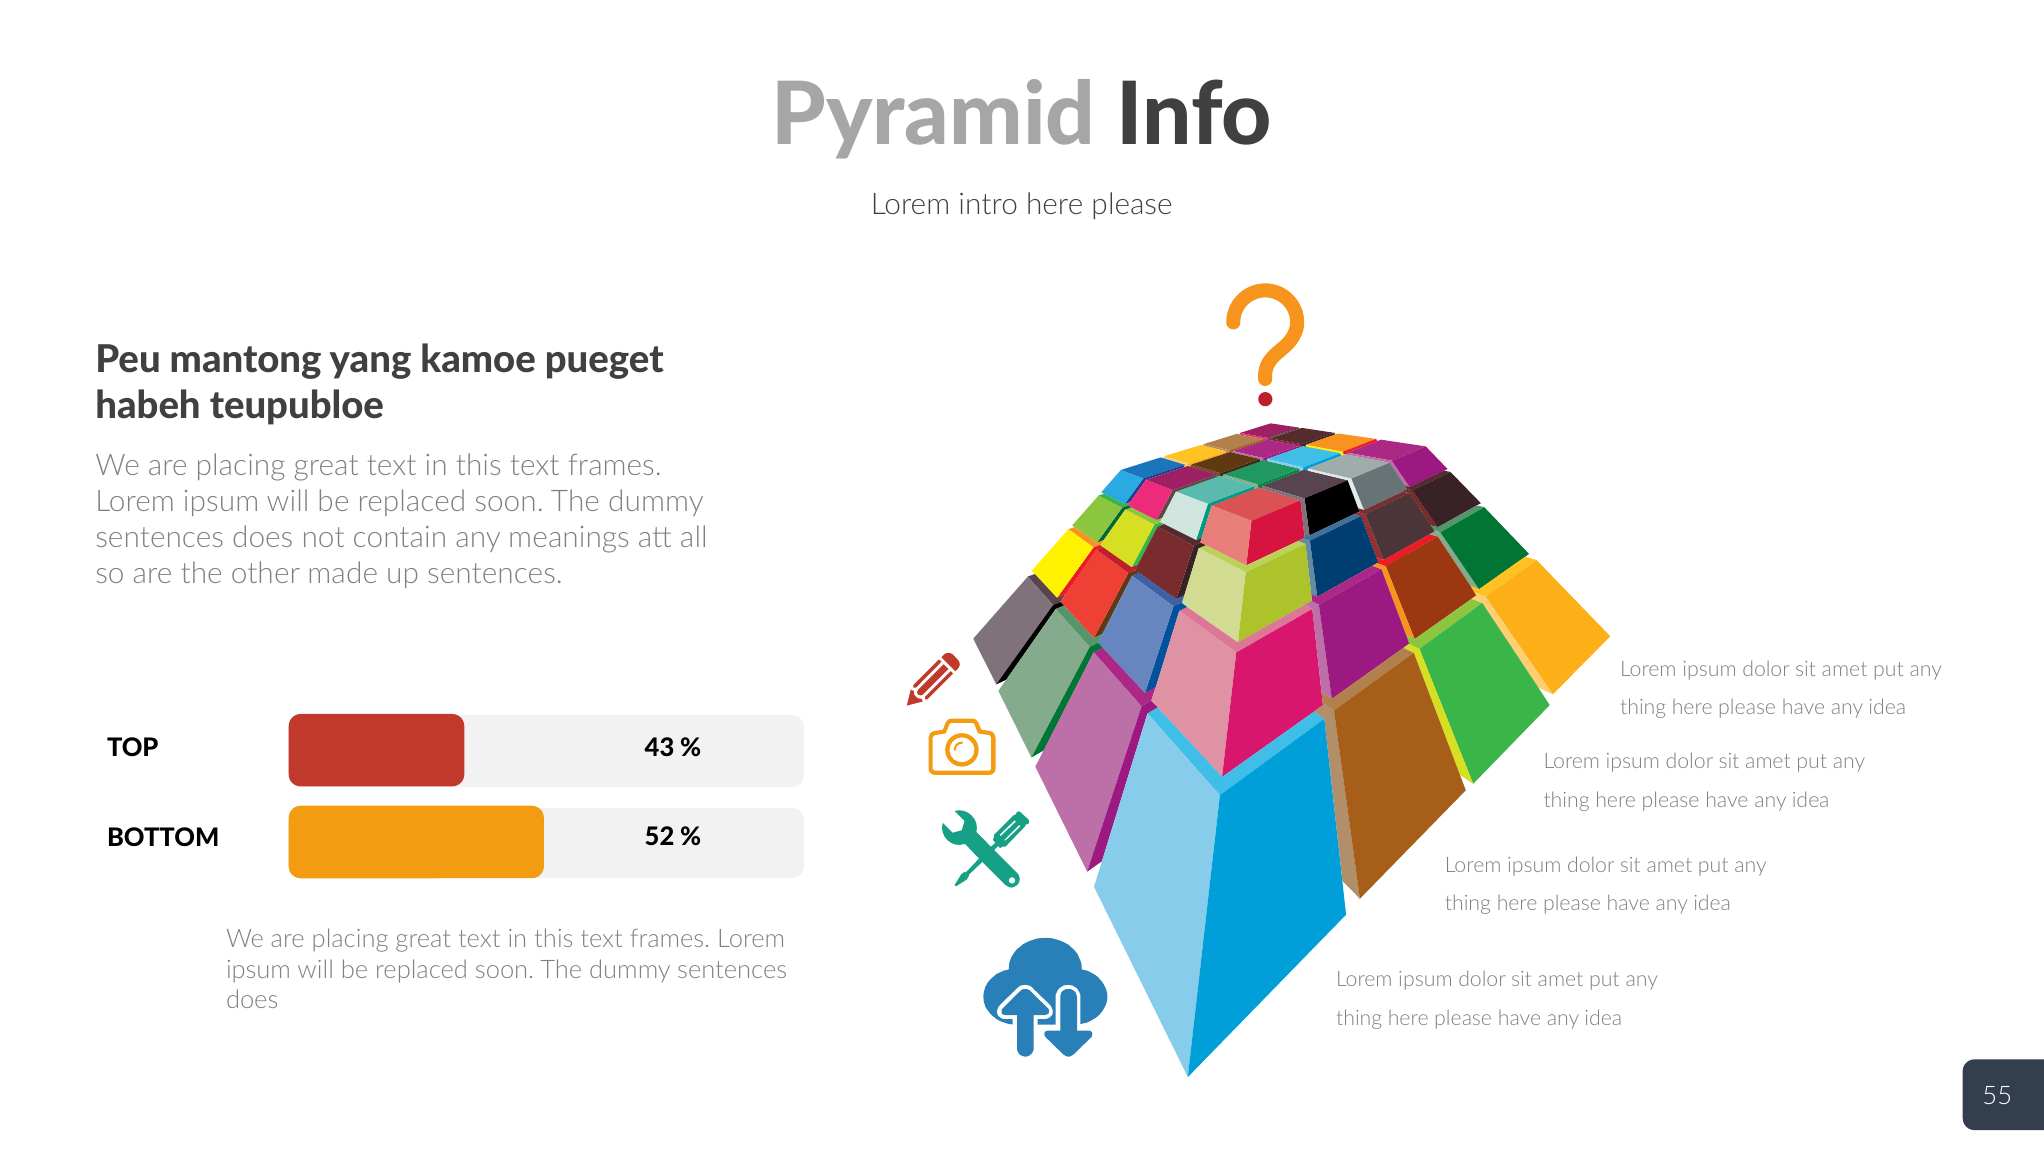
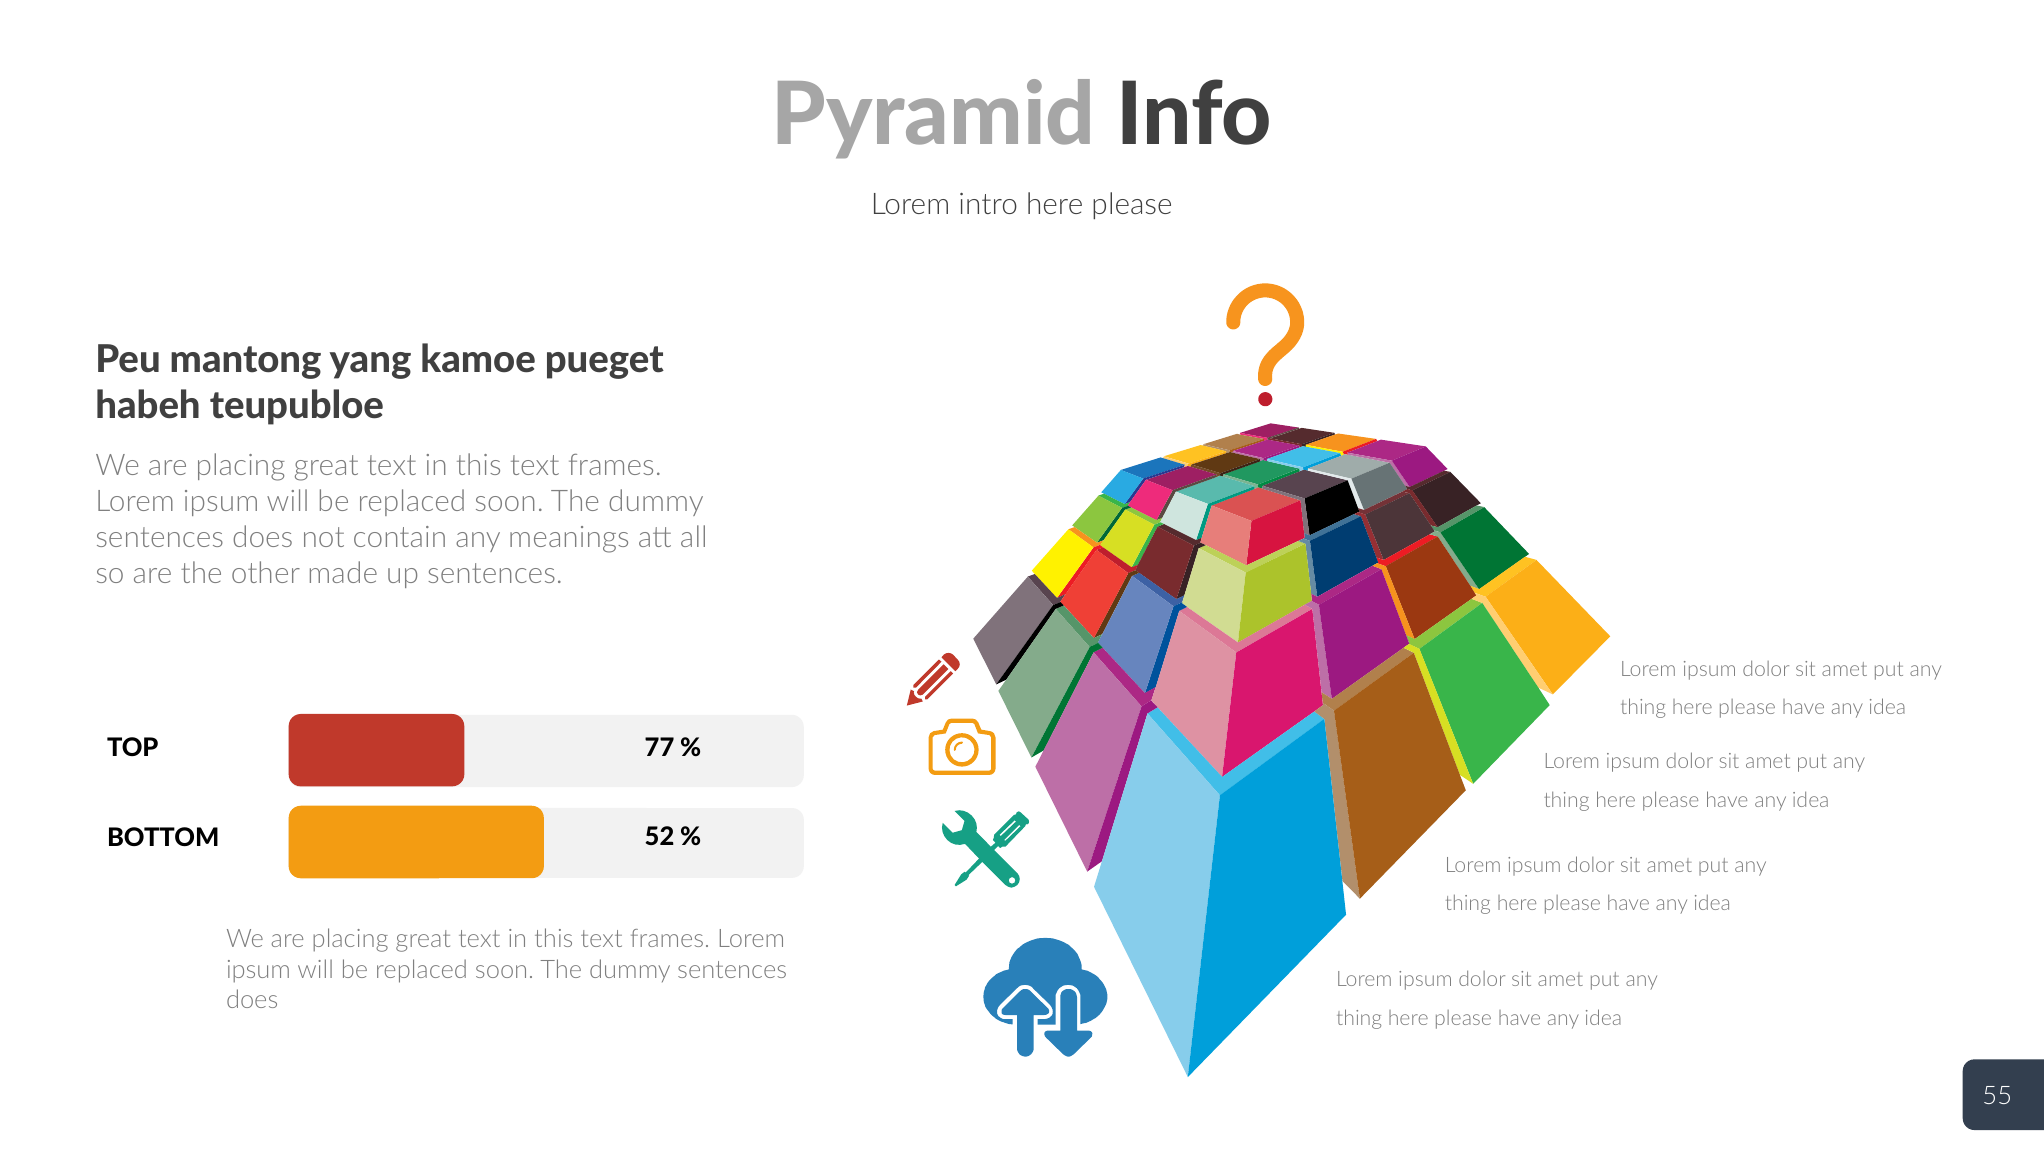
43: 43 -> 77 (660, 748)
